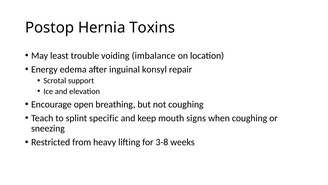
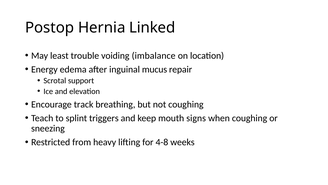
Toxins: Toxins -> Linked (152, 28)
konsyl: konsyl -> mucus (155, 69)
open: open -> track (84, 104)
specific: specific -> triggers (104, 118)
3-8: 3-8 -> 4-8 (162, 142)
